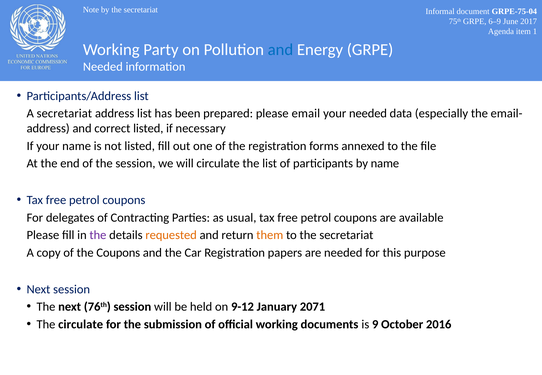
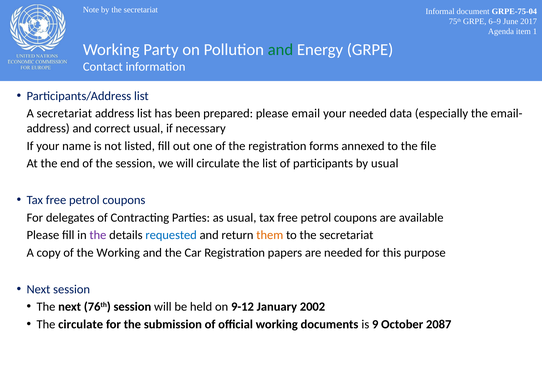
and colour: blue -> green (280, 50)
Needed: Needed -> Contact (103, 67)
correct listed: listed -> usual (148, 129)
by name: name -> usual (385, 164)
requested colour: orange -> blue (171, 235)
the Coupons: Coupons -> Working (118, 253)
2071: 2071 -> 2002 (312, 307)
2016: 2016 -> 2087 (439, 325)
